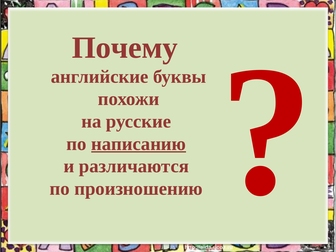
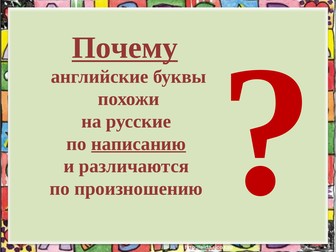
Почему underline: none -> present (125, 48)
